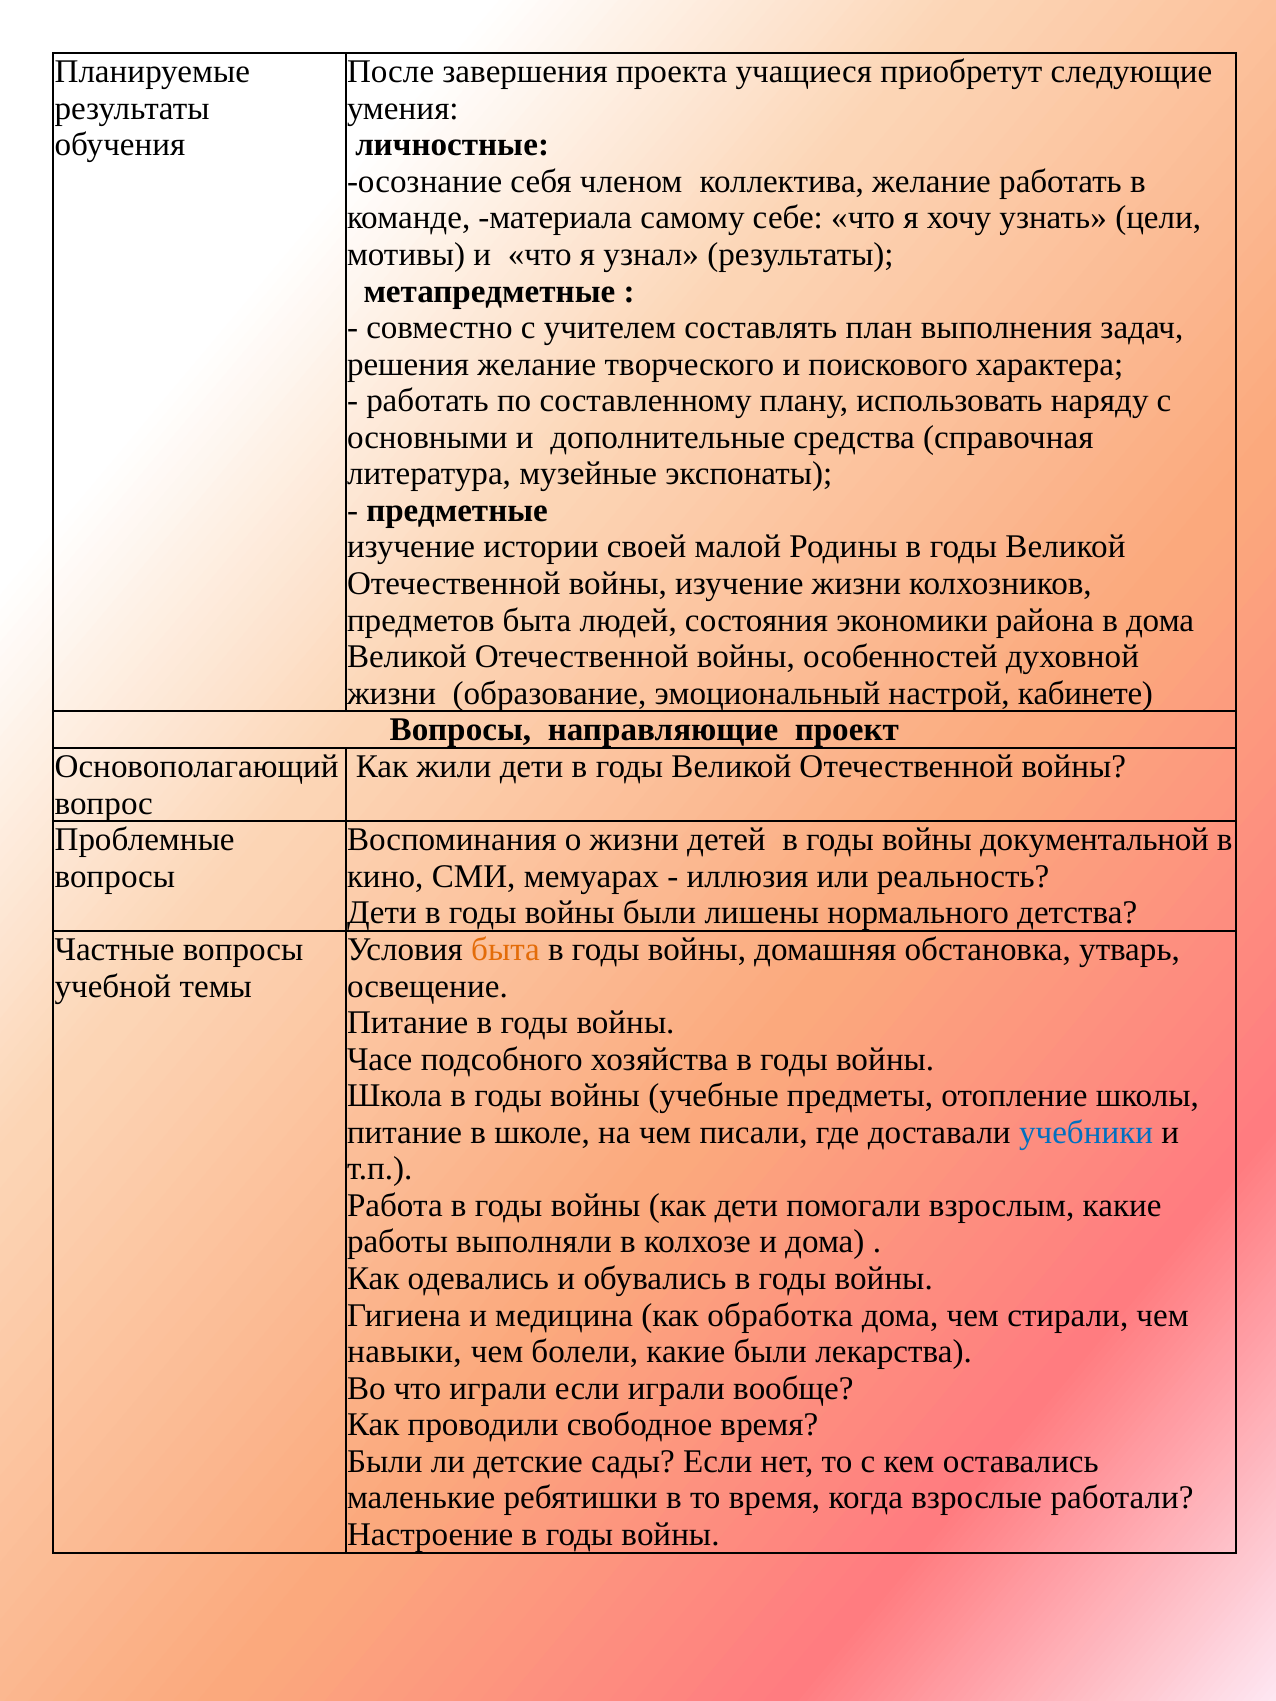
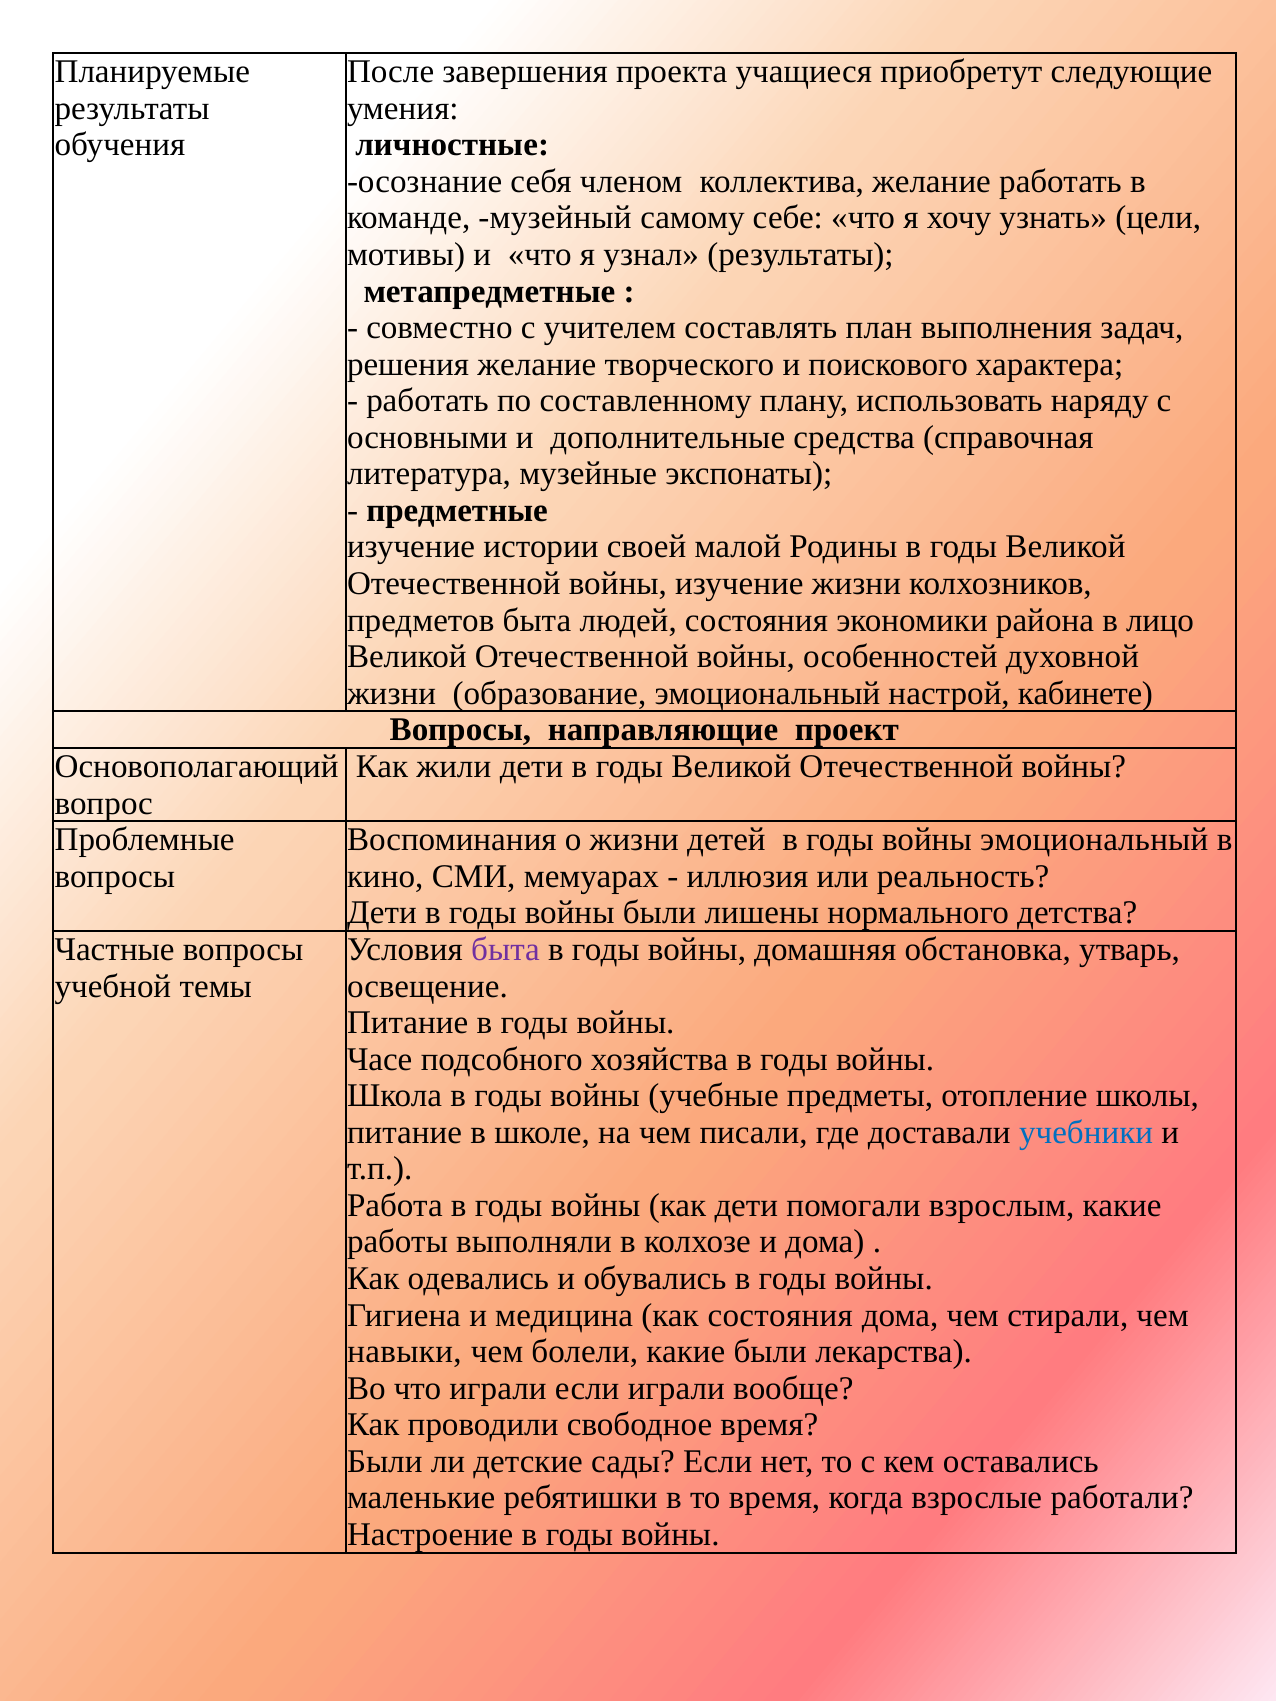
материала: материала -> музейный (555, 218)
в дома: дома -> лицо (1160, 620)
войны документальной: документальной -> эмоциональный (1094, 840)
быта colour: orange -> purple (505, 950)
как обработка: обработка -> состояния (780, 1315)
